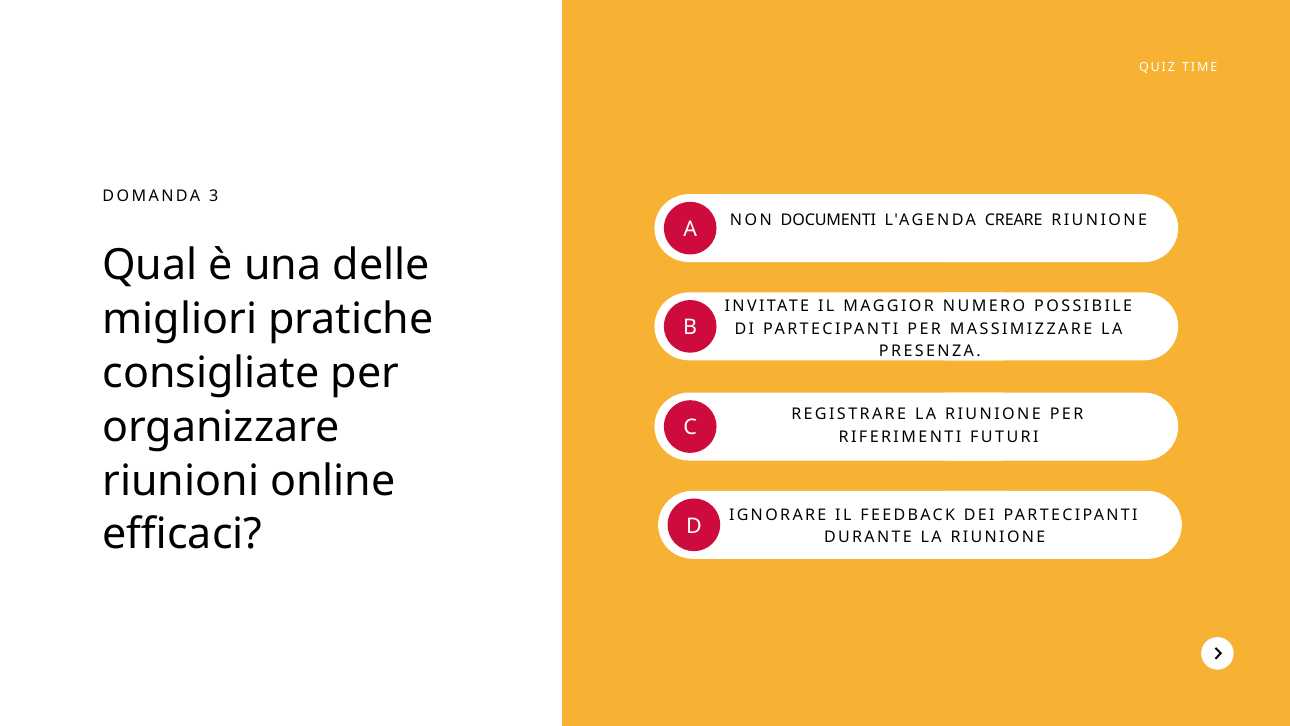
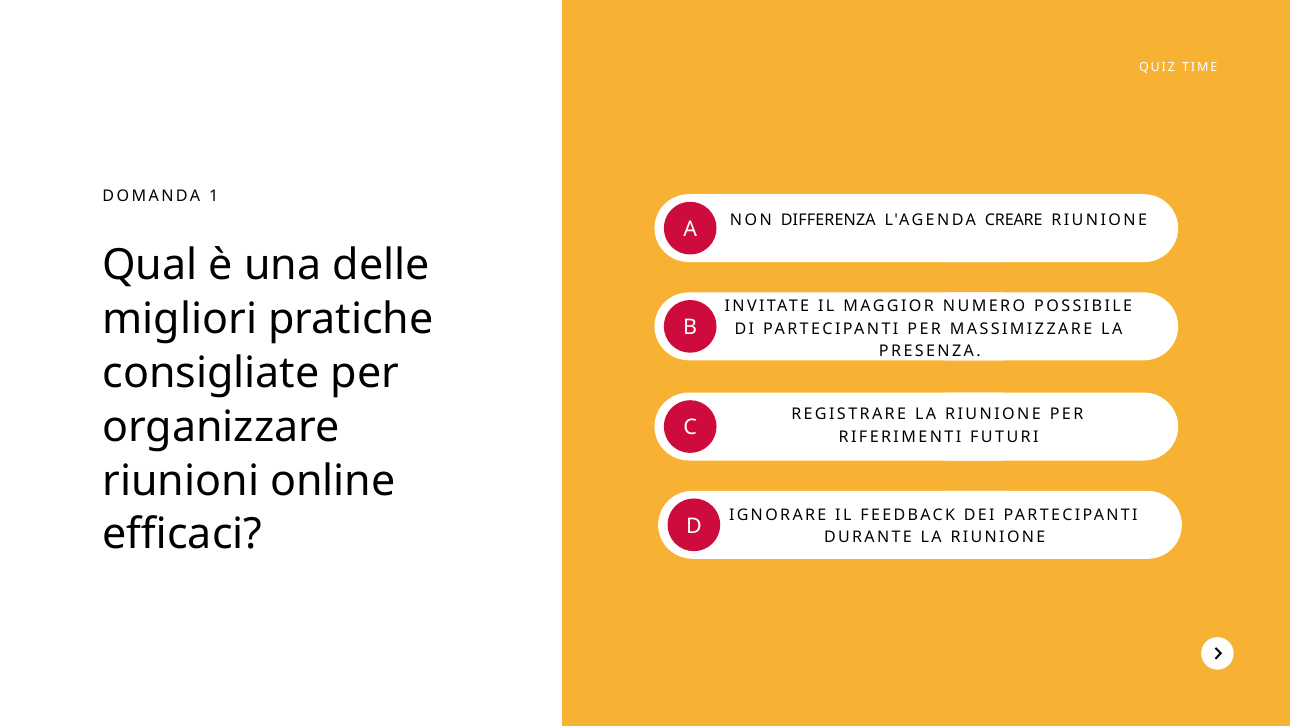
3: 3 -> 1 (214, 196)
DOCUMENTI: DOCUMENTI -> DIFFERENZA (828, 221)
